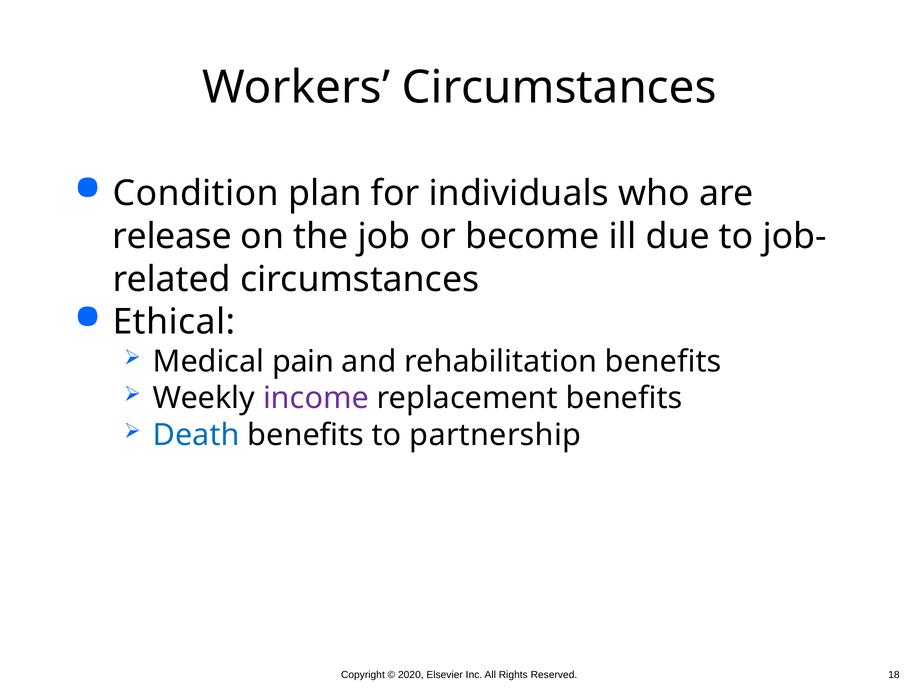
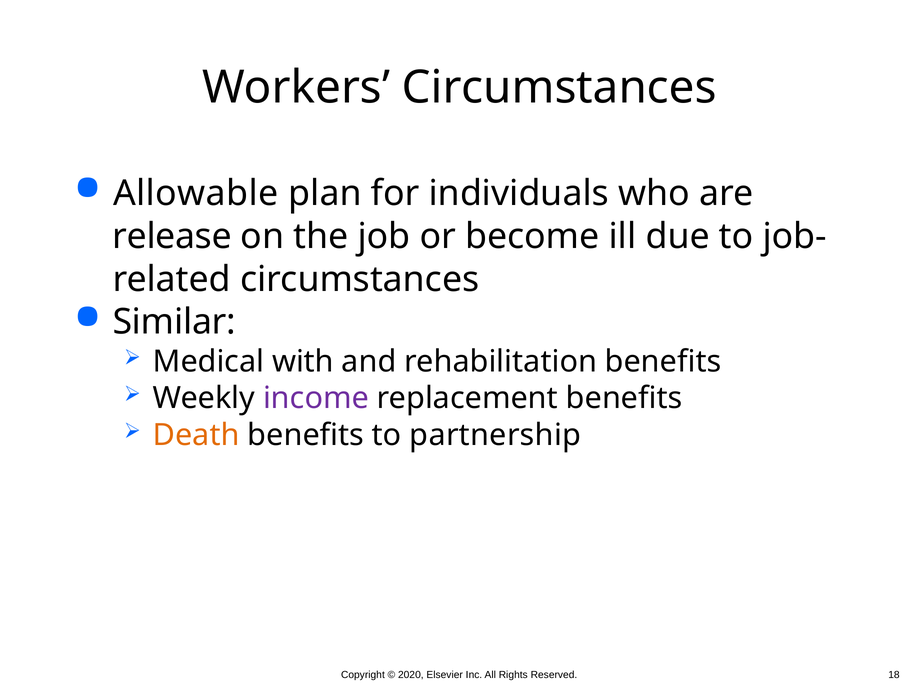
Condition: Condition -> Allowable (196, 194)
Ethical: Ethical -> Similar (174, 322)
pain: pain -> with (303, 362)
Death colour: blue -> orange (196, 435)
